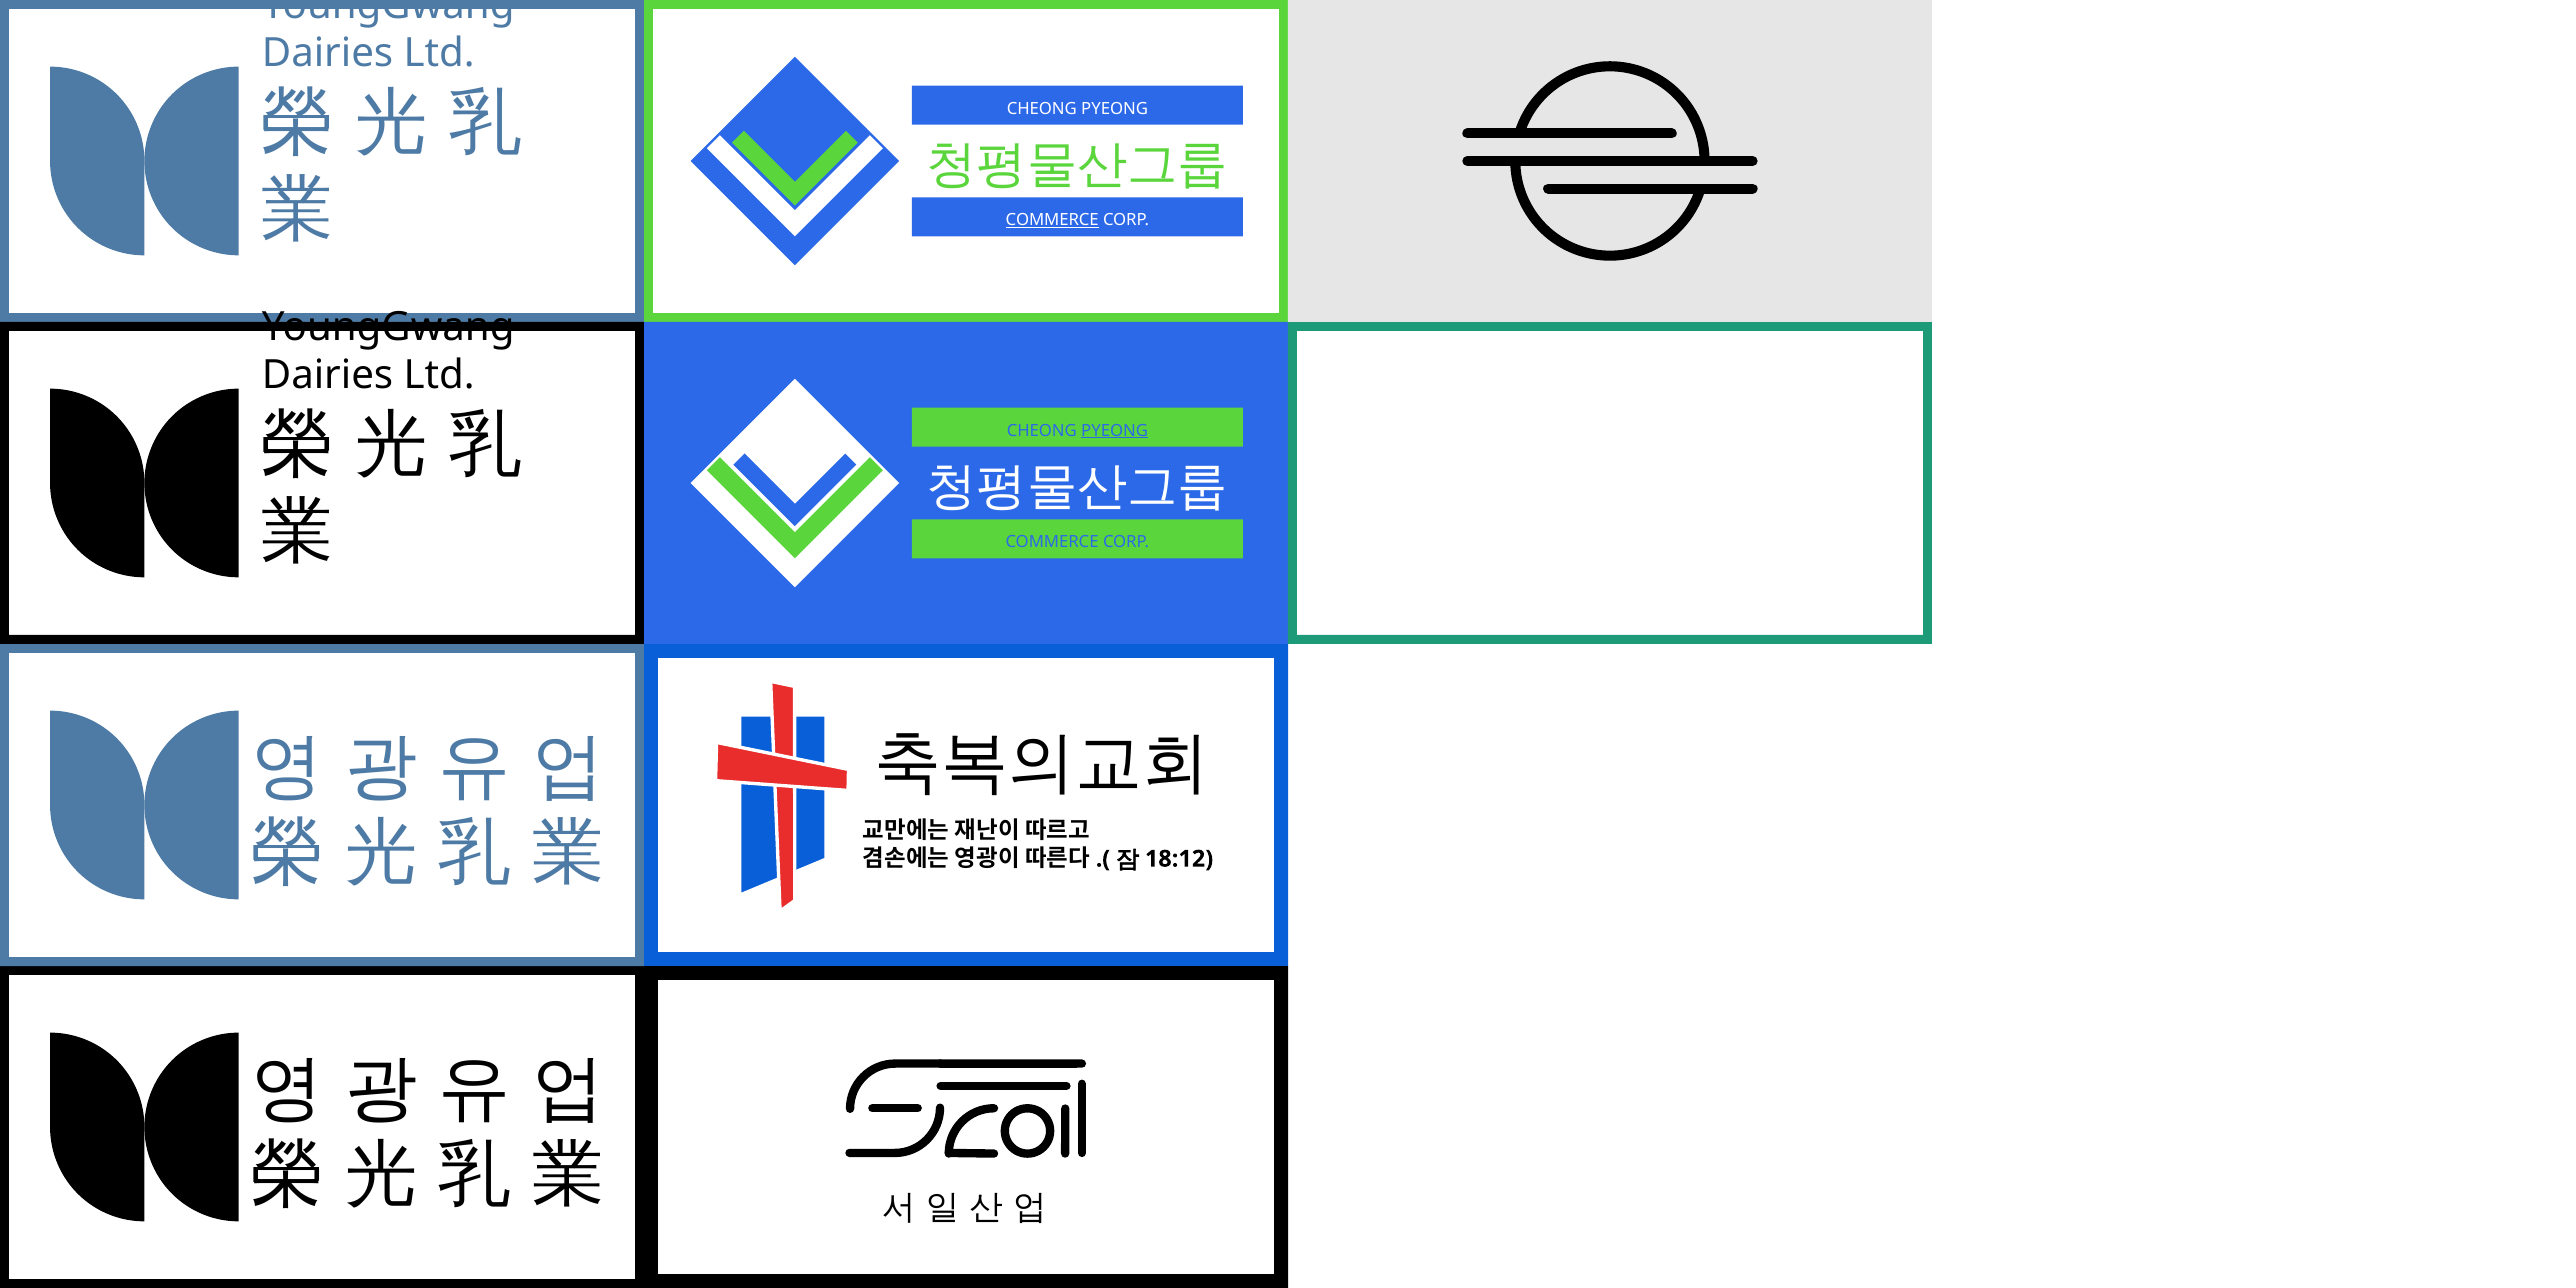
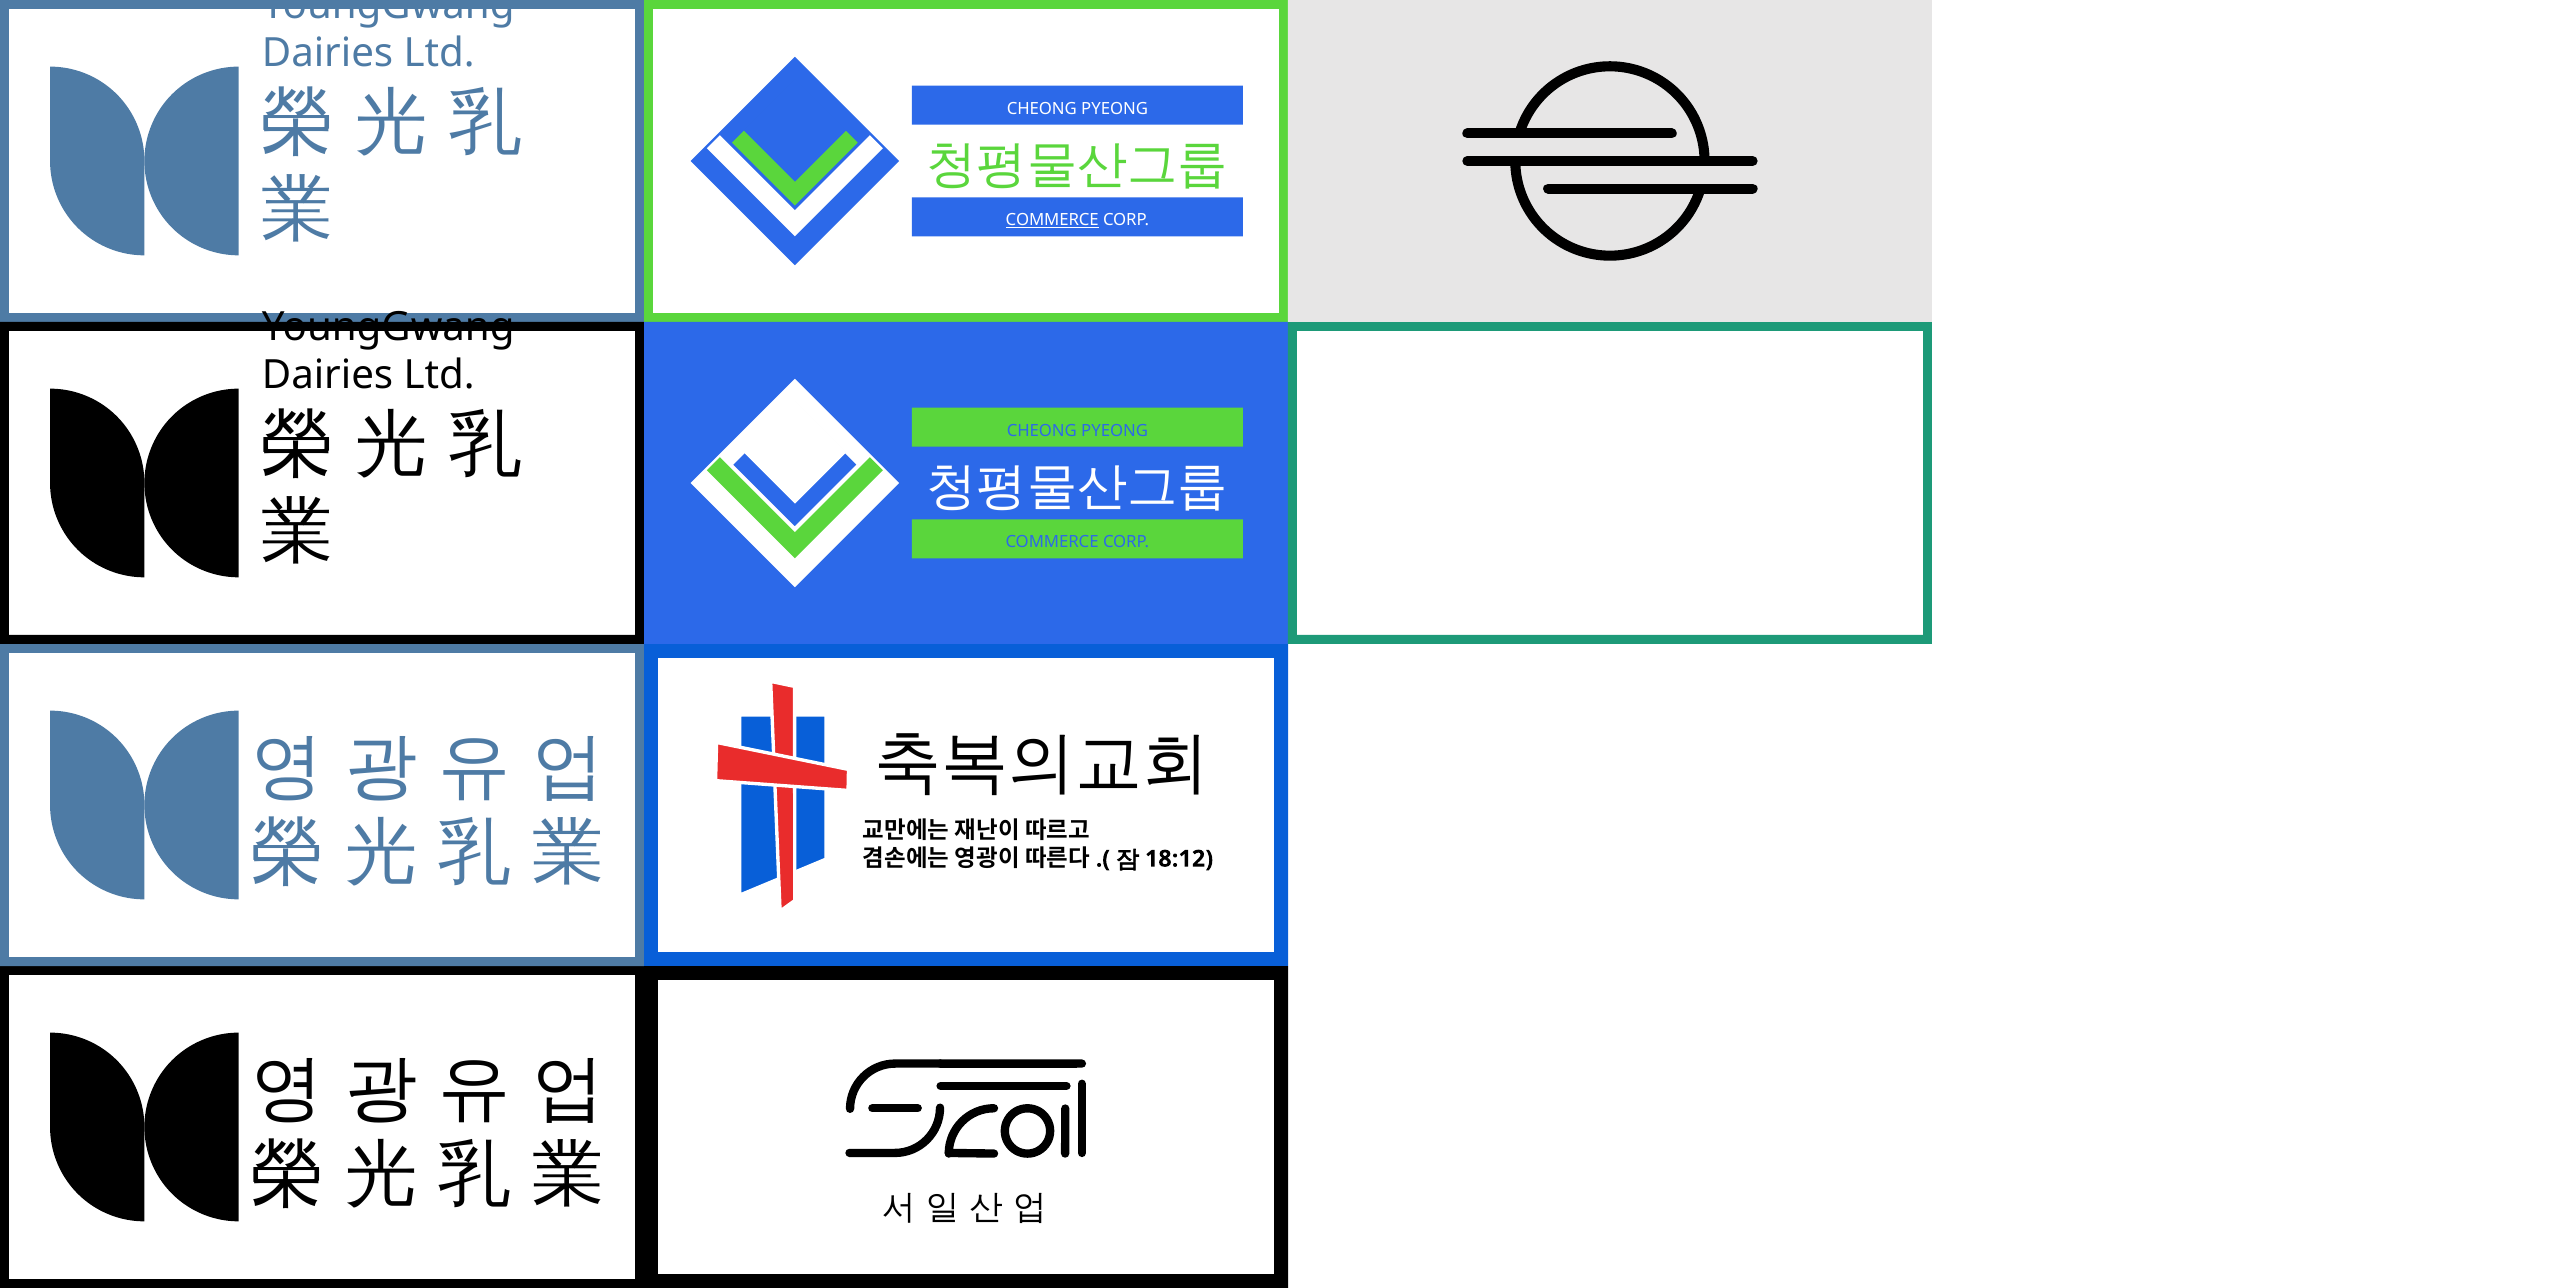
PYEONG underline: present -> none (1115, 431)
